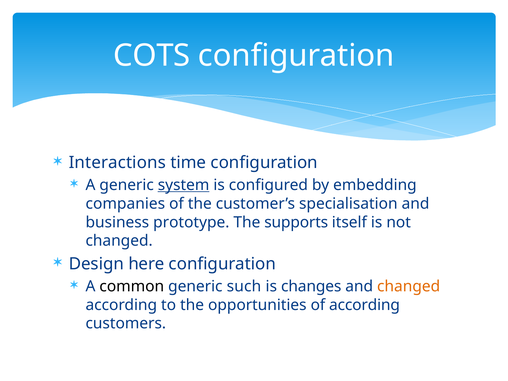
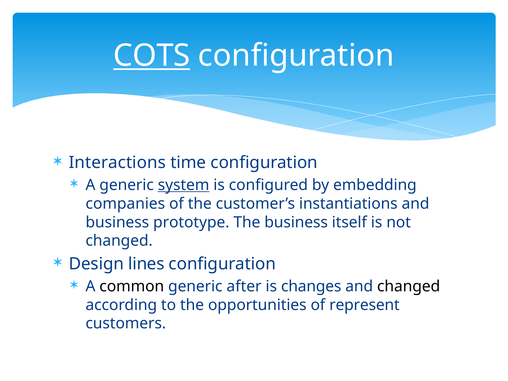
COTS underline: none -> present (152, 56)
specialisation: specialisation -> instantiations (348, 204)
The supports: supports -> business (296, 222)
here: here -> lines (146, 264)
such: such -> after (244, 286)
changed colour: orange -> black (409, 286)
of according: according -> represent (364, 305)
